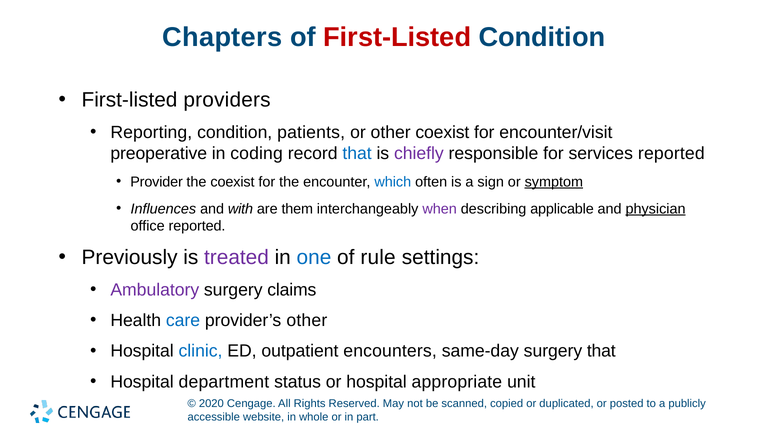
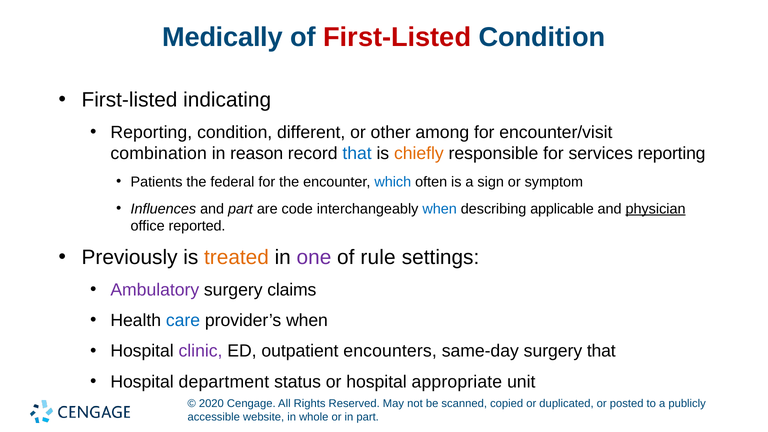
Chapters: Chapters -> Medically (223, 37)
providers: providers -> indicating (227, 100)
patients: patients -> different (311, 132)
other coexist: coexist -> among (442, 132)
preoperative: preoperative -> combination (159, 153)
coding: coding -> reason (257, 153)
chiefly colour: purple -> orange (419, 153)
services reported: reported -> reporting (672, 153)
Provider: Provider -> Patients (157, 182)
the coexist: coexist -> federal (232, 182)
symptom underline: present -> none (554, 182)
and with: with -> part (240, 209)
them: them -> code (297, 209)
when colour: purple -> blue (440, 209)
treated colour: purple -> orange (236, 257)
one colour: blue -> purple (314, 257)
provider’s other: other -> when (307, 320)
clinic colour: blue -> purple (201, 351)
